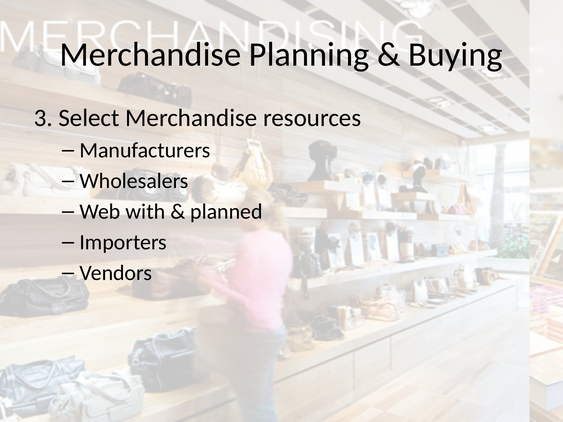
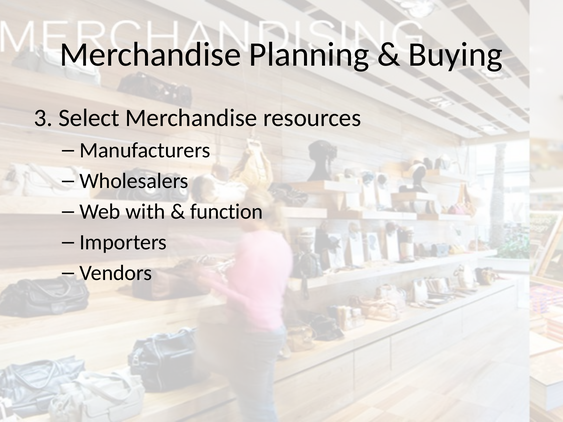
planned: planned -> function (227, 212)
